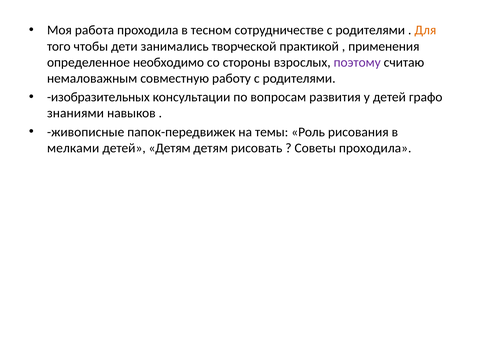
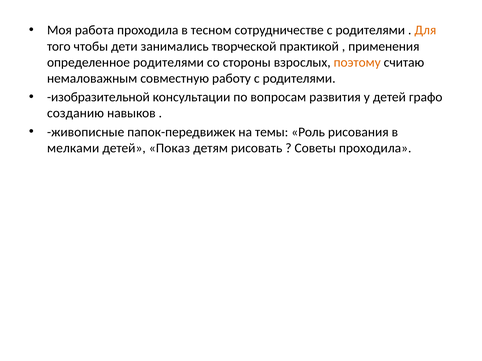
определенное необходимо: необходимо -> родителями (168, 62)
поэтому colour: purple -> orange (357, 62)
изобразительных: изобразительных -> изобразительной (98, 97)
знаниями: знаниями -> созданию (75, 113)
детей Детям: Детям -> Показ (169, 148)
